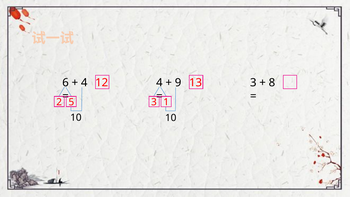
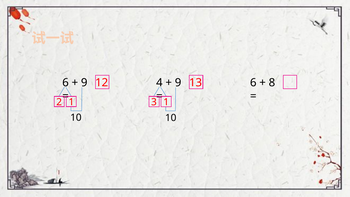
4: 4 -> 9 (84, 83)
13 3: 3 -> 6 (253, 83)
2 5: 5 -> 1 (71, 102)
